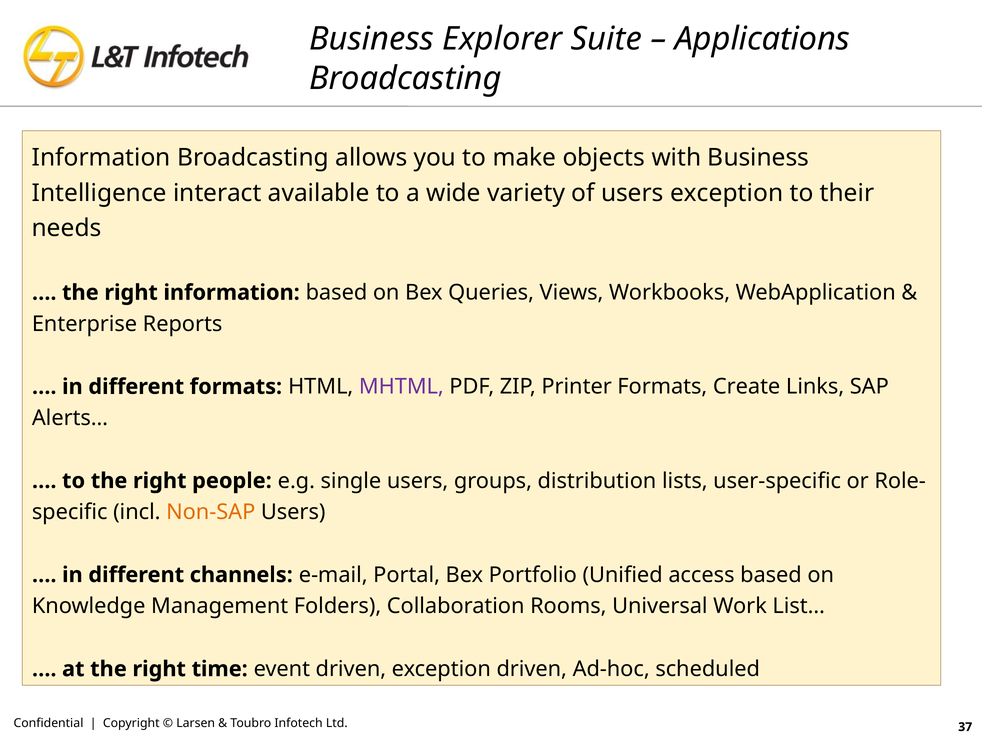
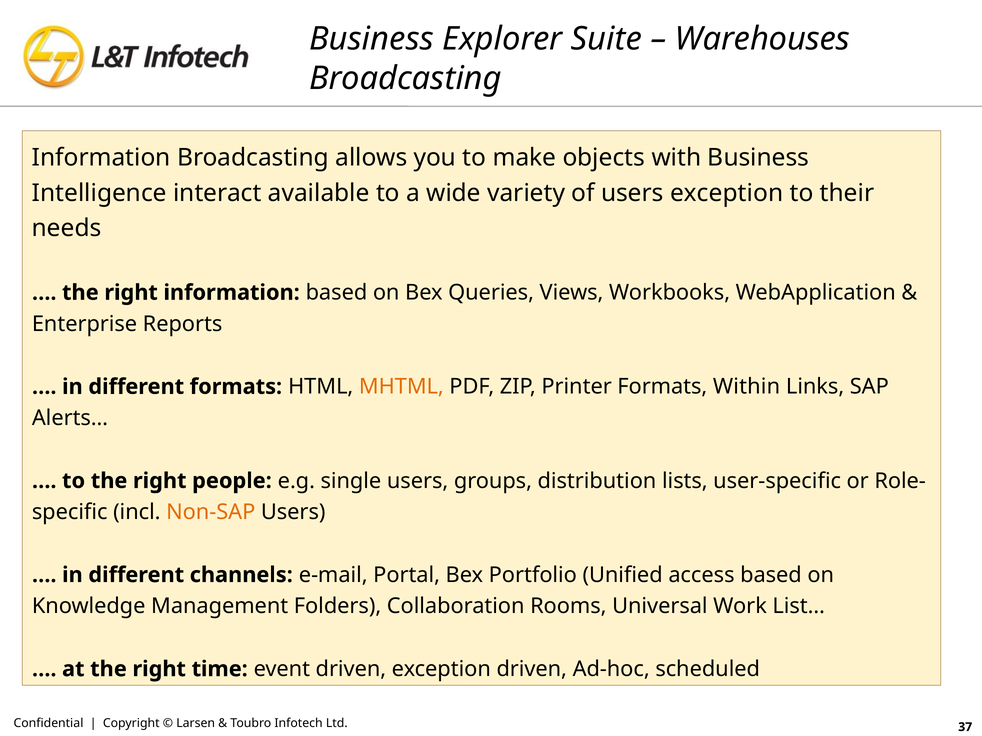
Applications: Applications -> Warehouses (762, 39)
MHTML colour: purple -> orange (401, 387)
Create: Create -> Within (746, 387)
